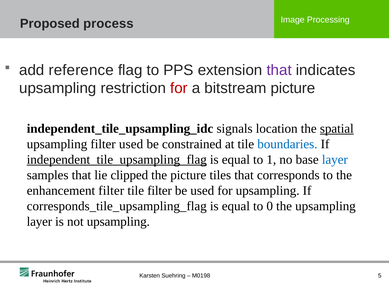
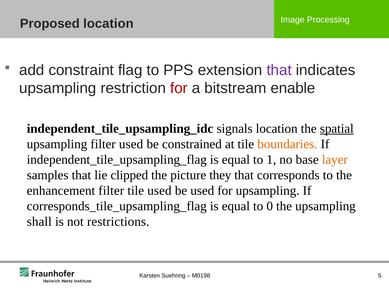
Proposed process: process -> location (108, 24)
reference: reference -> constraint (81, 70)
bitstream picture: picture -> enable (293, 88)
boundaries colour: blue -> orange (287, 144)
independent_tile_upsampling_flag underline: present -> none (117, 160)
layer colour: blue -> orange (335, 160)
tiles: tiles -> they (220, 176)
tile filter: filter -> used (159, 191)
layer: layer -> shall (39, 222)
not upsampling: upsampling -> restrictions (118, 222)
